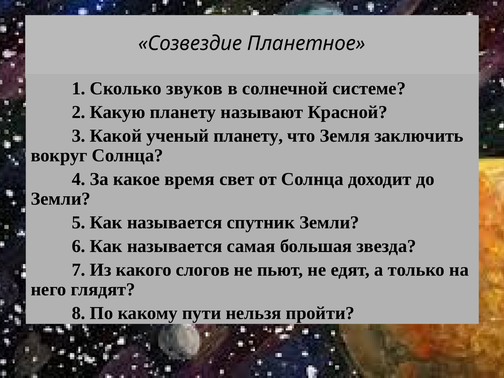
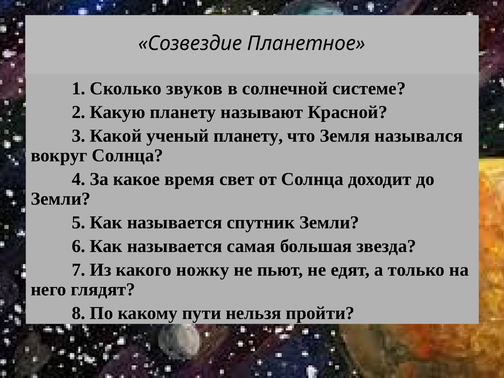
заключить: заключить -> назывался (419, 136)
слогов: слогов -> ножку (203, 270)
